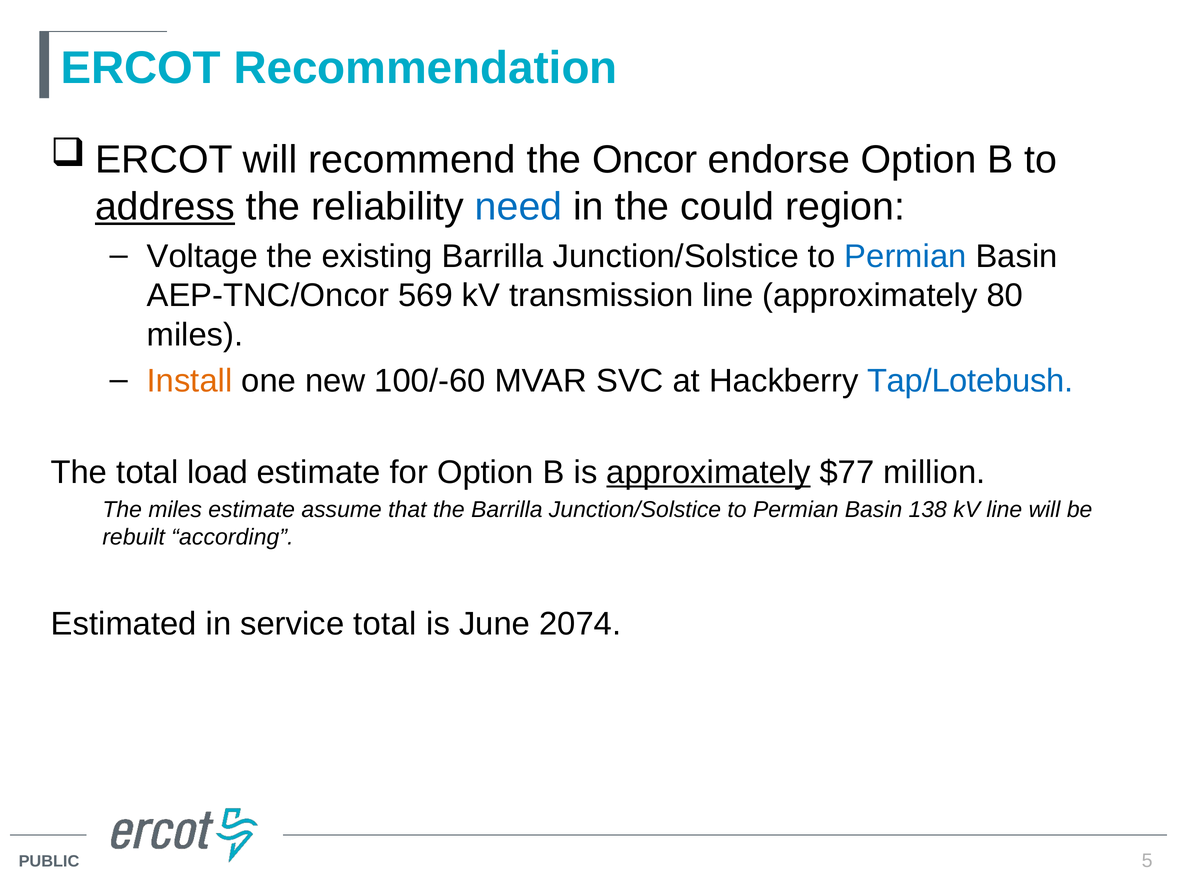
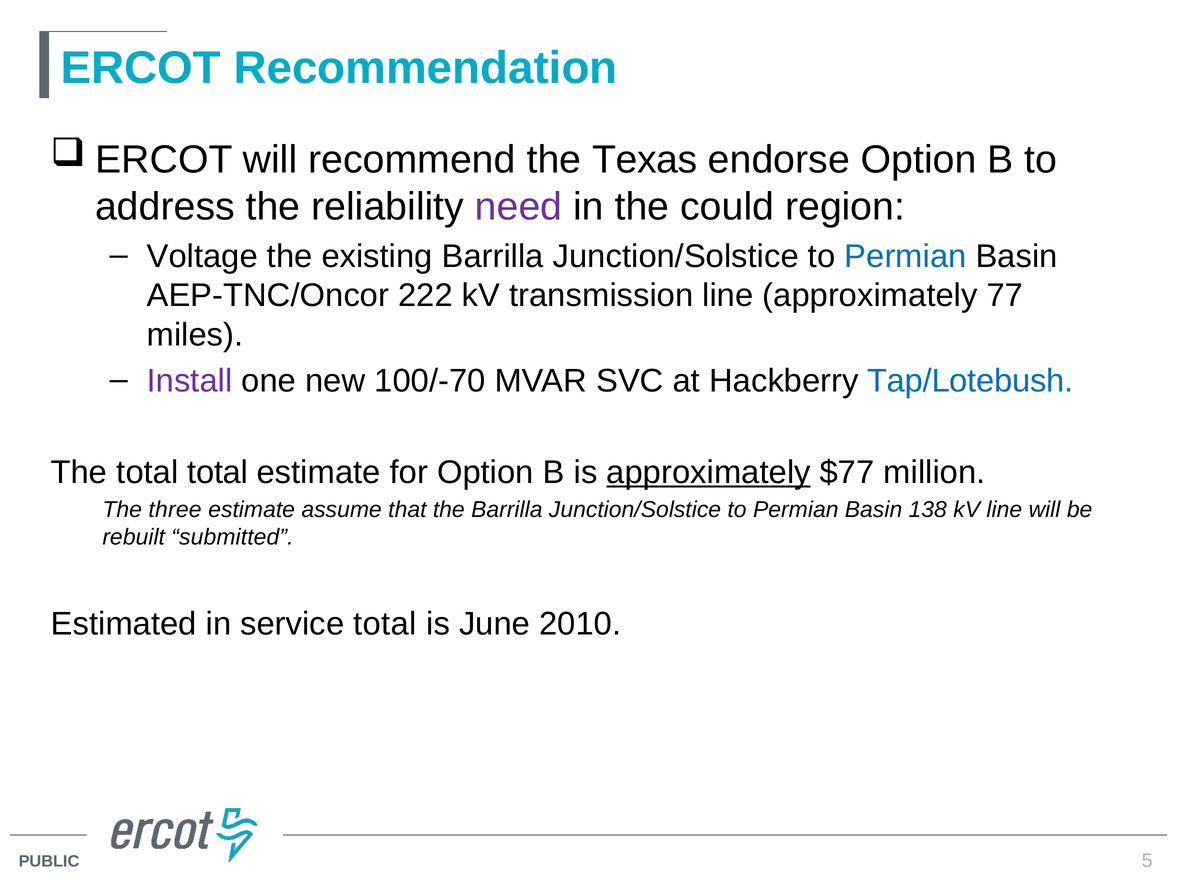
Oncor: Oncor -> Texas (645, 160)
address underline: present -> none (165, 207)
need colour: blue -> purple (519, 207)
569: 569 -> 222 (425, 296)
80: 80 -> 77 (1005, 296)
Install colour: orange -> purple (190, 381)
100/-60: 100/-60 -> 100/-70 (430, 381)
total load: load -> total (218, 473)
The miles: miles -> three (175, 510)
according: according -> submitted (232, 537)
2074: 2074 -> 2010 (580, 624)
